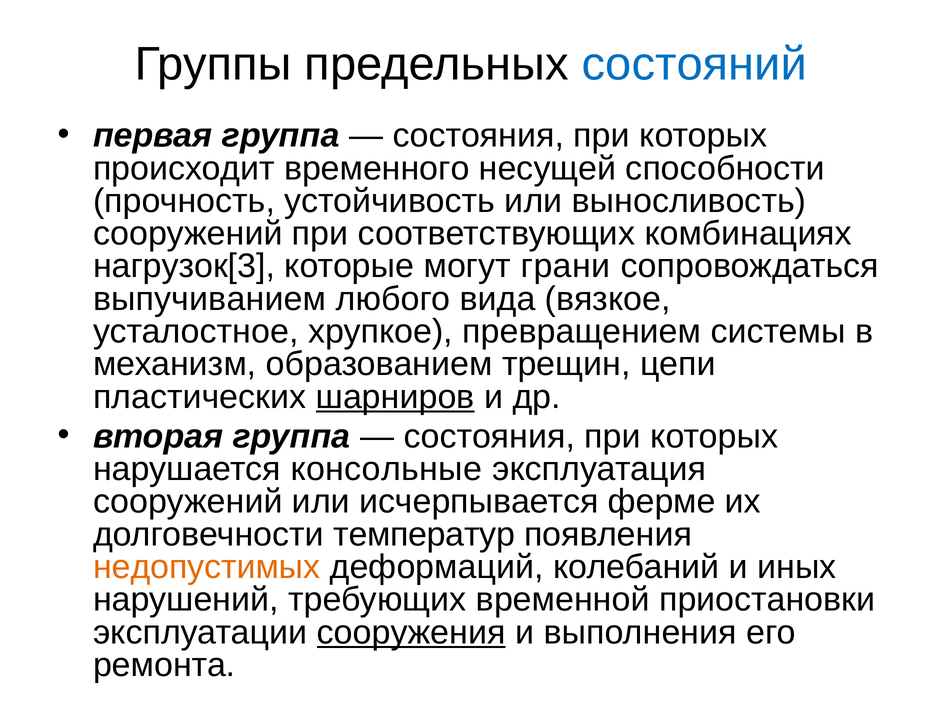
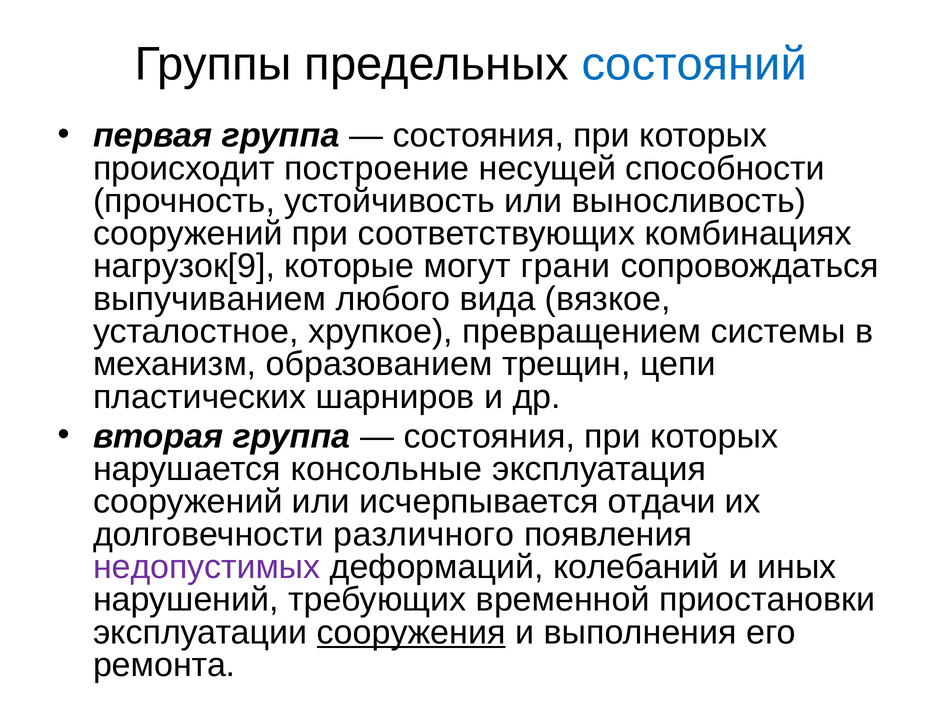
временного: временного -> построение (377, 168)
нагрузок[3: нагрузок[3 -> нагрузок[9 (184, 266)
шарниров underline: present -> none (395, 397)
ферме: ферме -> отдачи (662, 501)
температур: температур -> различного (424, 534)
недопустимых colour: orange -> purple (207, 567)
